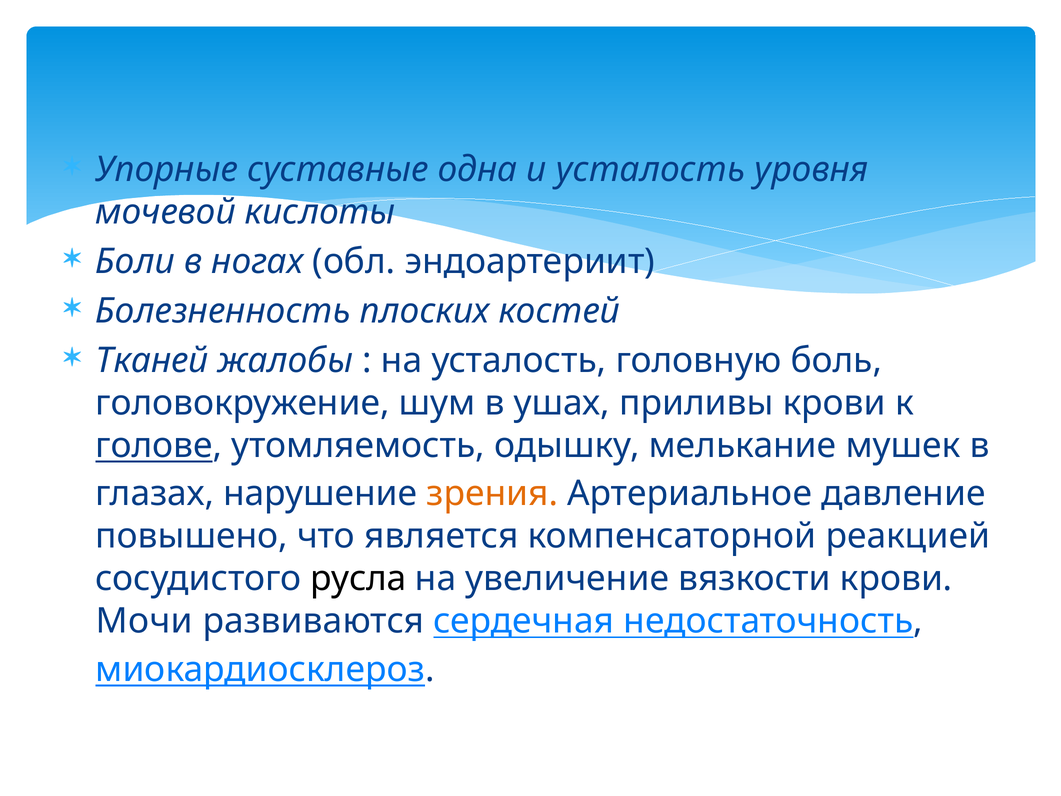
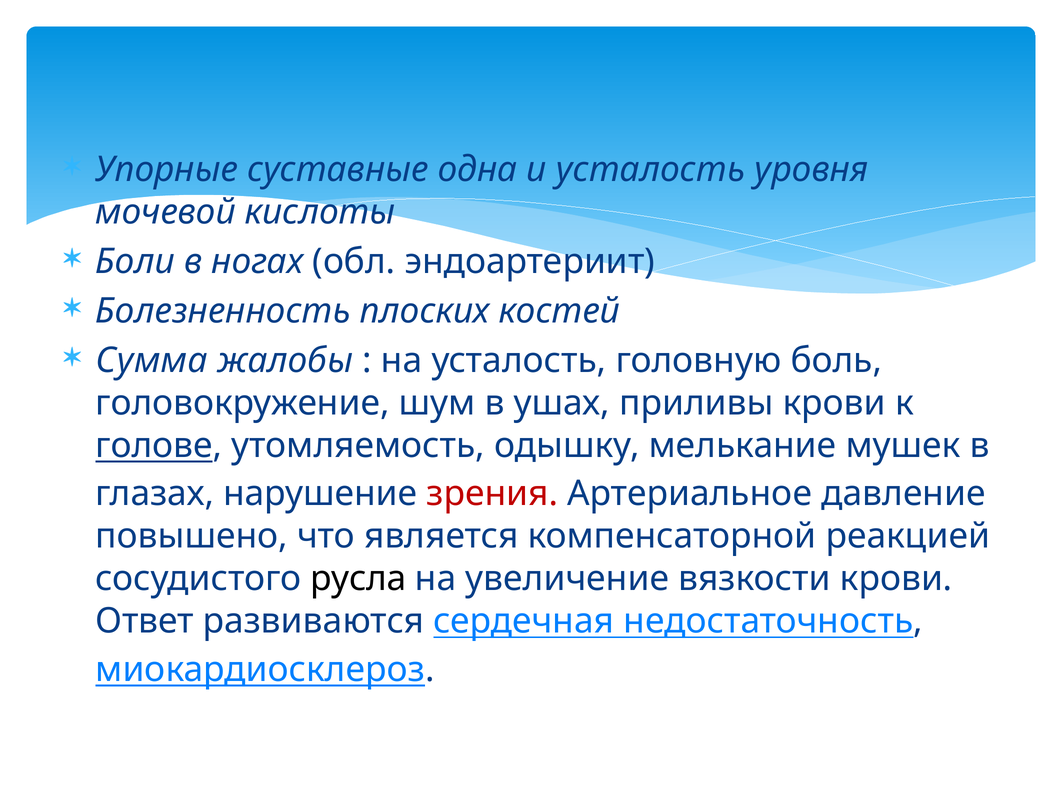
Тканей: Тканей -> Сумма (152, 360)
зрения colour: orange -> red (492, 494)
Мочи: Мочи -> Ответ (145, 621)
